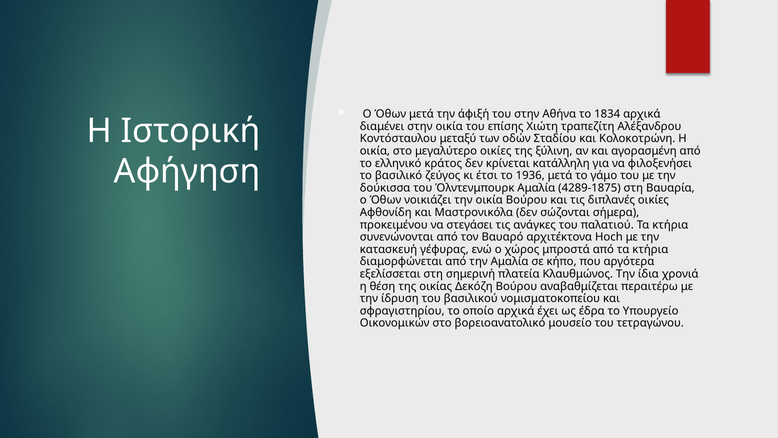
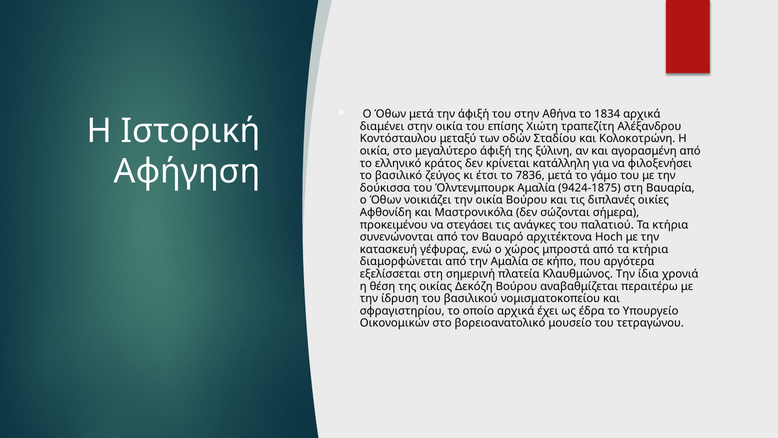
μεγαλύτερο οικίες: οικίες -> άφιξή (496, 151)
1936: 1936 -> 7836 (530, 175)
4289-1875: 4289-1875 -> 9424-1875 (589, 188)
